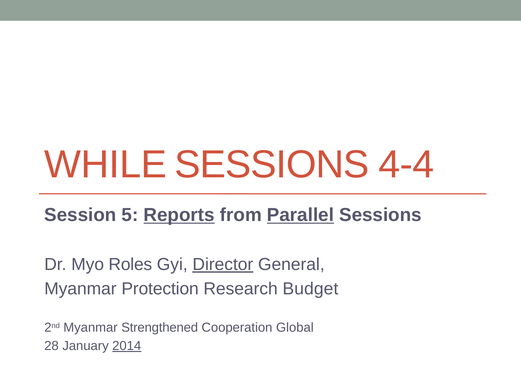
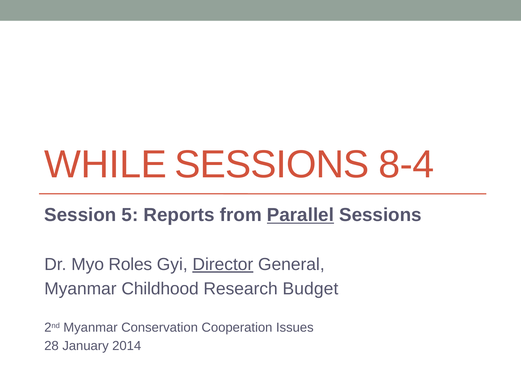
4-4: 4-4 -> 8-4 (406, 165)
Reports underline: present -> none (179, 215)
Protection: Protection -> Childhood (160, 289)
Strengthened: Strengthened -> Conservation (160, 327)
Global: Global -> Issues (295, 327)
2014 underline: present -> none (127, 346)
